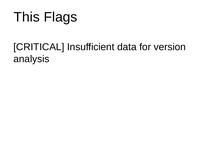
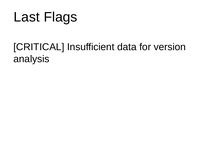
This: This -> Last (27, 17)
